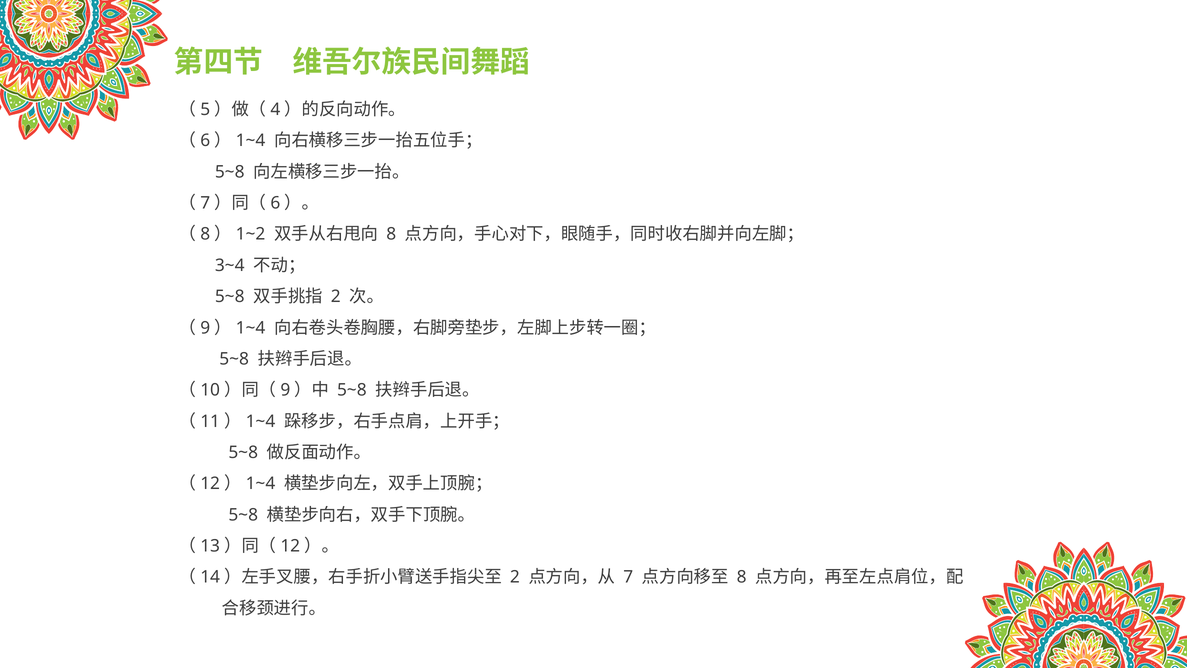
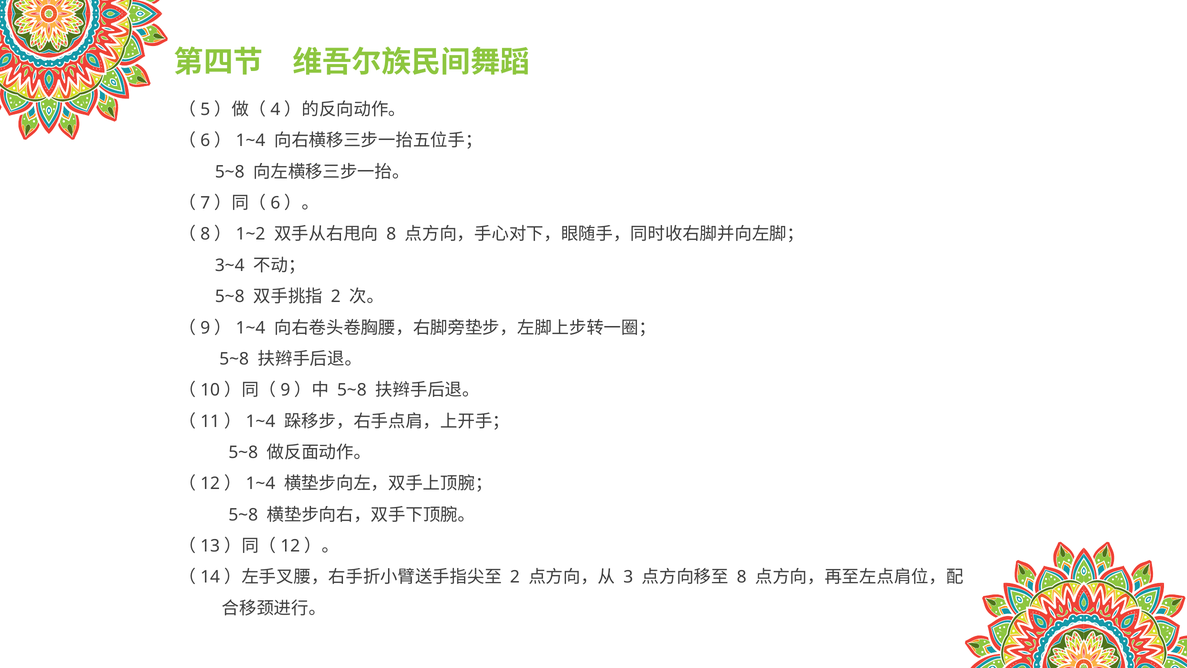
7: 7 -> 3 (628, 577)
